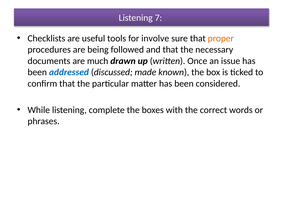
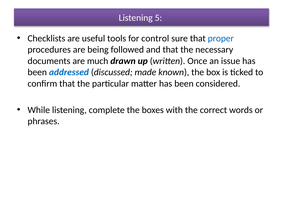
7: 7 -> 5 (158, 18)
involve: involve -> control (155, 38)
proper colour: orange -> blue (221, 38)
